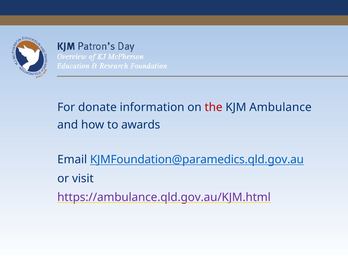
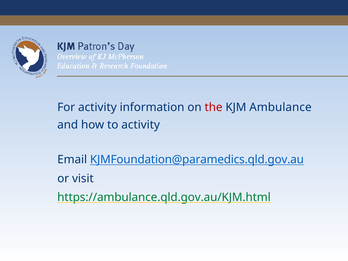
For donate: donate -> activity (97, 107)
to awards: awards -> activity (141, 125)
https://ambulance.qld.gov.au/KJM.html colour: purple -> green (164, 197)
